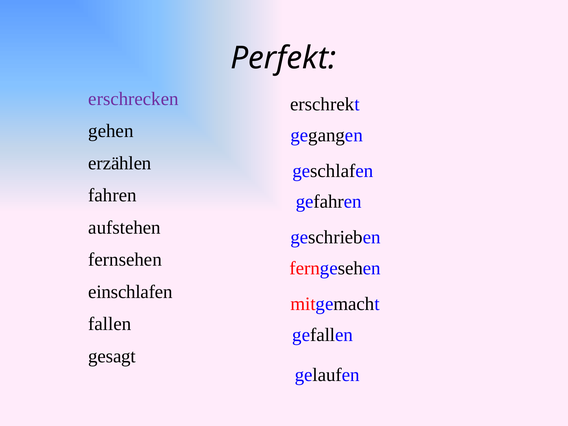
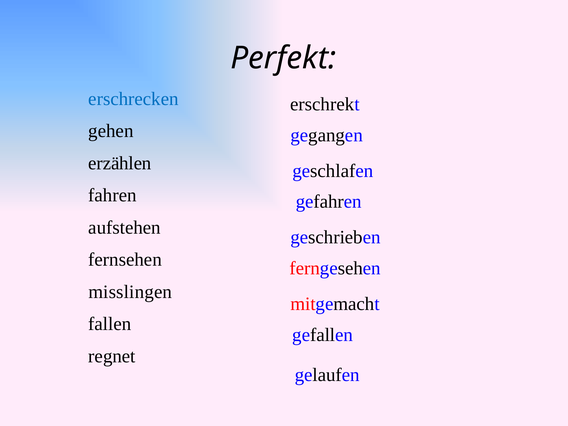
erschrecken colour: purple -> blue (133, 99)
einschlafen: einschlafen -> misslingen (130, 292)
gesagt: gesagt -> regnet (112, 356)
